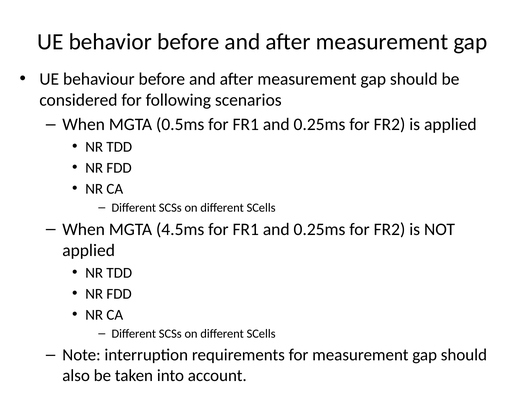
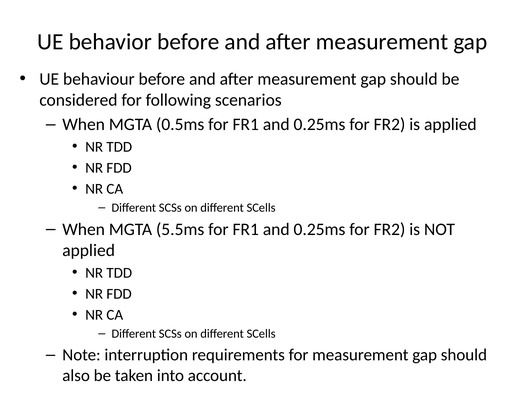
4.5ms: 4.5ms -> 5.5ms (180, 229)
